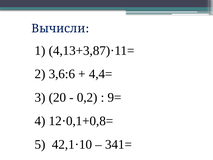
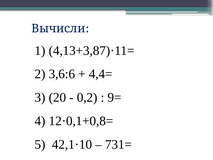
341=: 341= -> 731= (118, 144)
